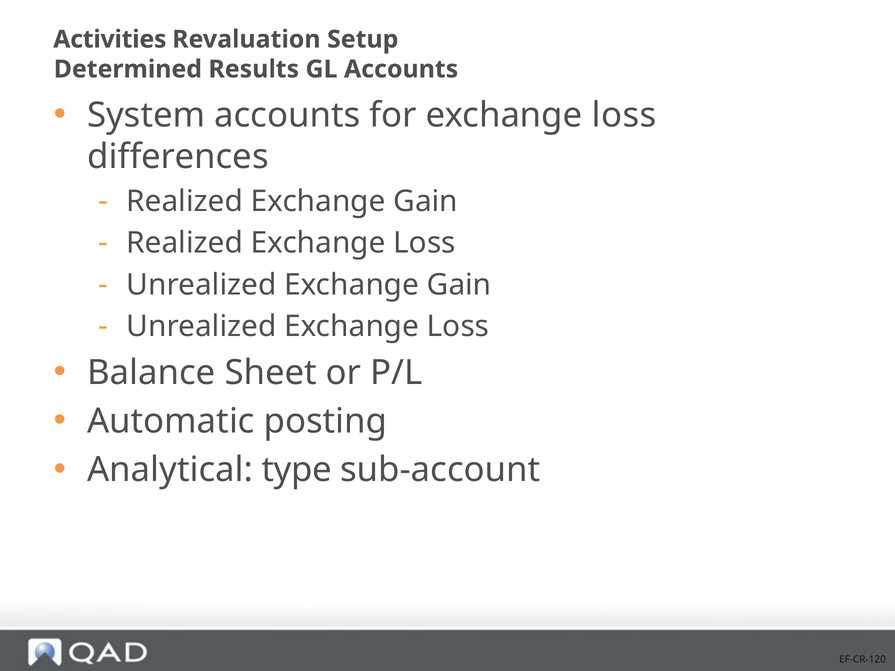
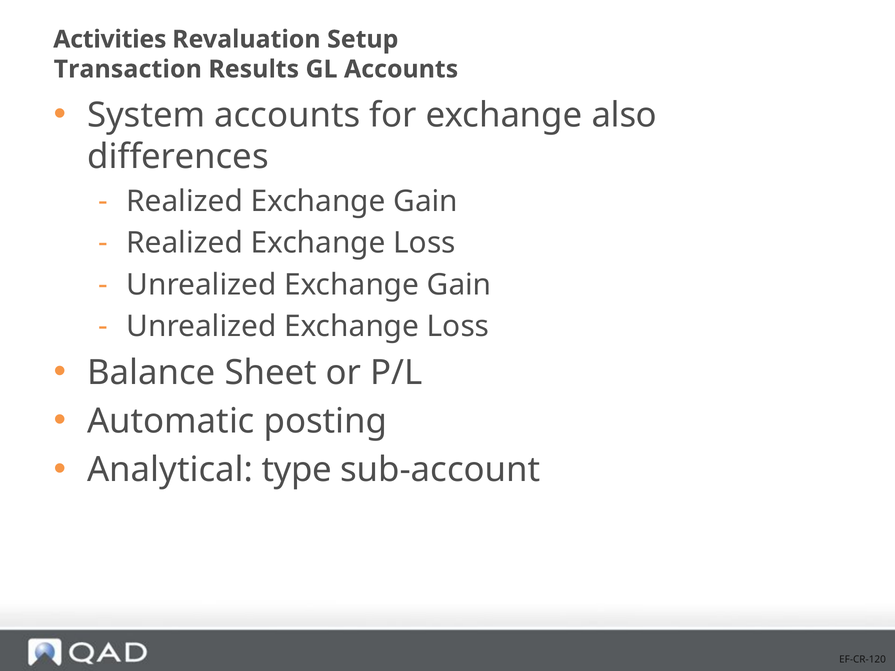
Determined: Determined -> Transaction (128, 69)
for exchange loss: loss -> also (624, 115)
